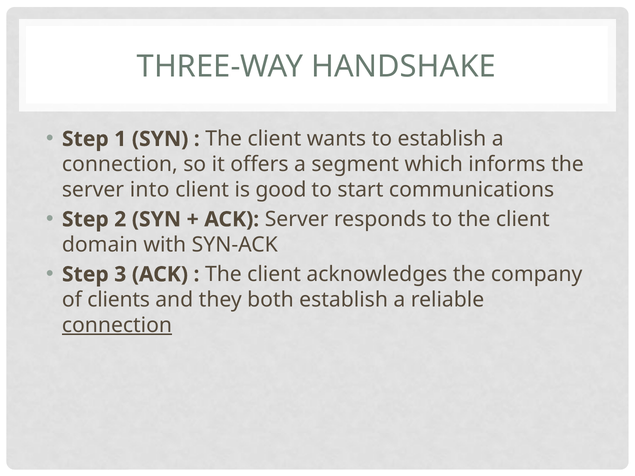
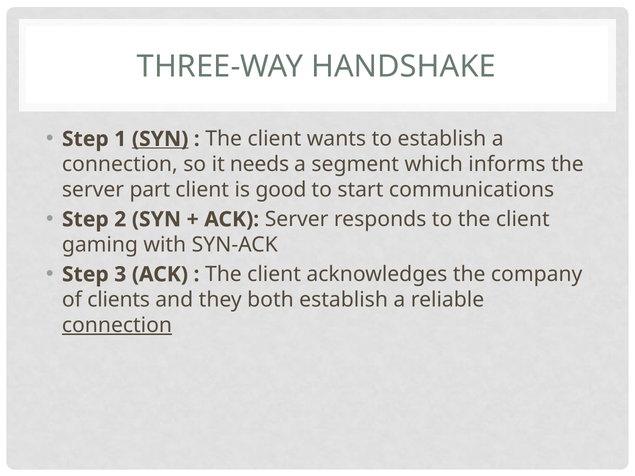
SYN underline: none -> present (160, 139)
offers: offers -> needs (260, 164)
into: into -> part (150, 190)
domain: domain -> gaming (100, 245)
